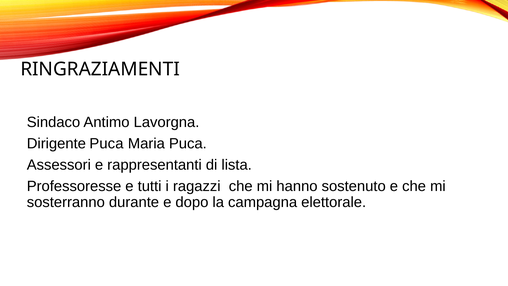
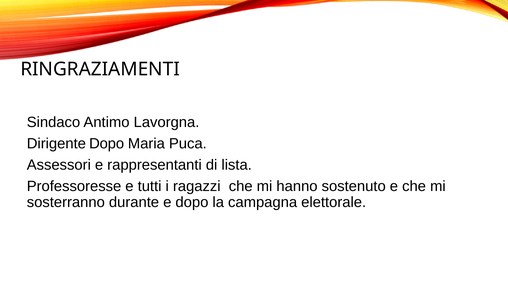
Dirigente Puca: Puca -> Dopo (107, 143)
